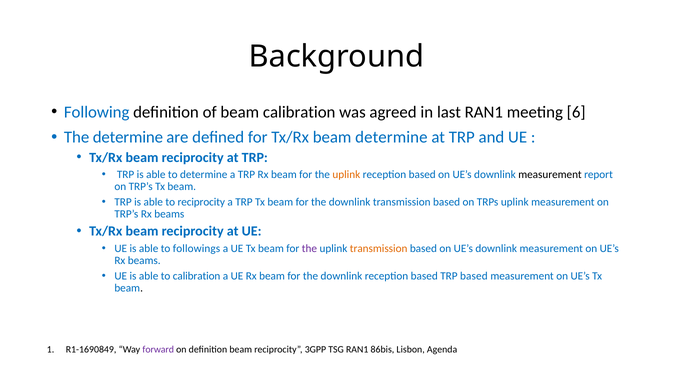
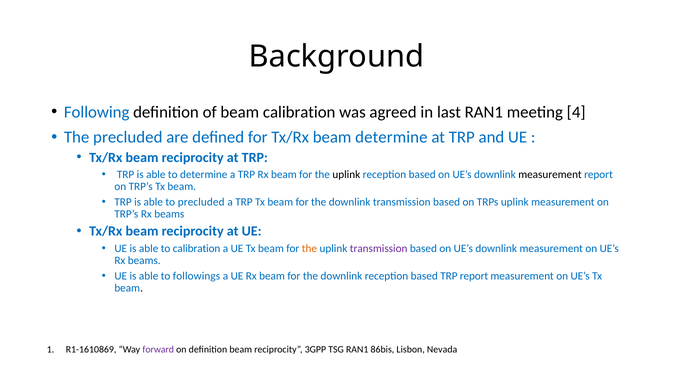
6: 6 -> 4 (576, 112)
The determine: determine -> precluded (128, 137)
uplink colour: orange -> black (346, 175)
to reciprocity: reciprocity -> precluded (201, 202)
to followings: followings -> calibration (197, 249)
the colour: purple -> orange (309, 249)
transmission colour: orange -> purple (379, 249)
to calibration: calibration -> followings (197, 276)
TRP based: based -> report (474, 276)
R1-1690849: R1-1690849 -> R1-1610869 (91, 350)
Agenda: Agenda -> Nevada (442, 350)
